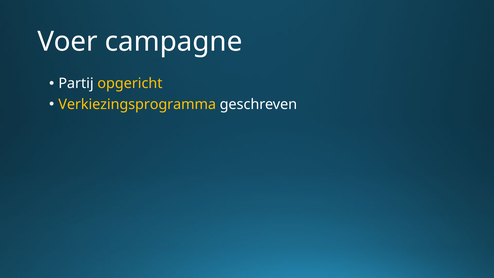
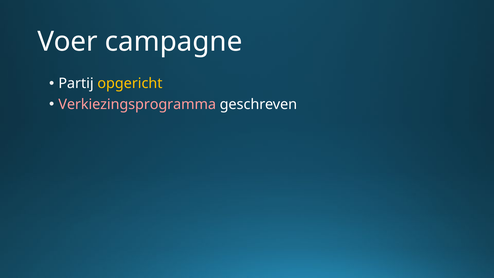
Verkiezingsprogramma colour: yellow -> pink (137, 104)
